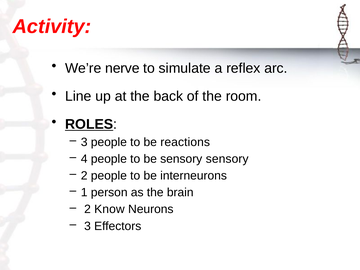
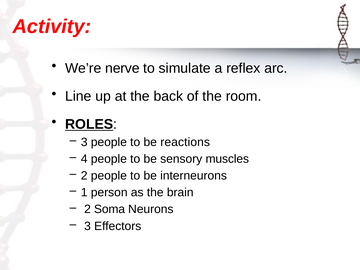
sensory sensory: sensory -> muscles (227, 159)
Know: Know -> Soma (110, 209)
